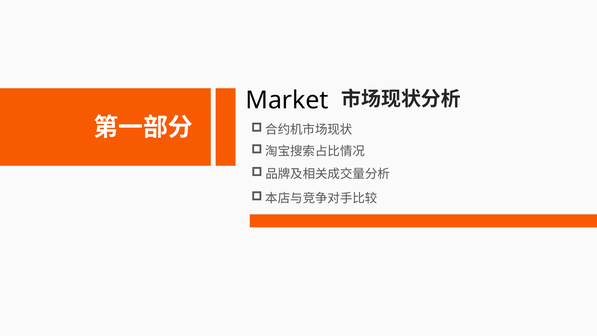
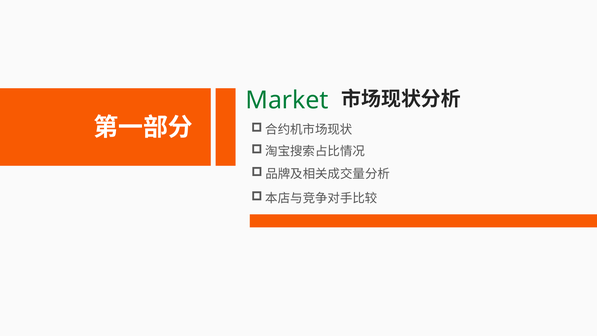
Market colour: black -> green (287, 100)
